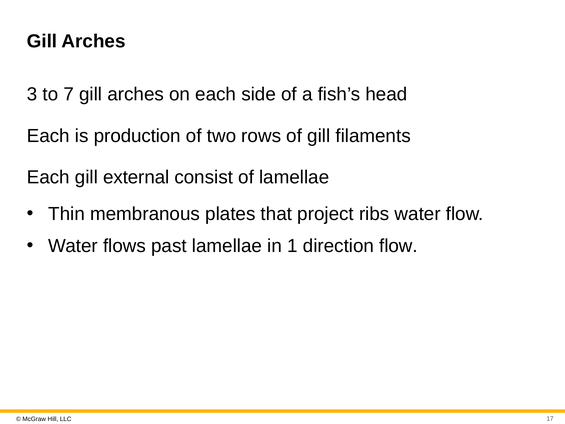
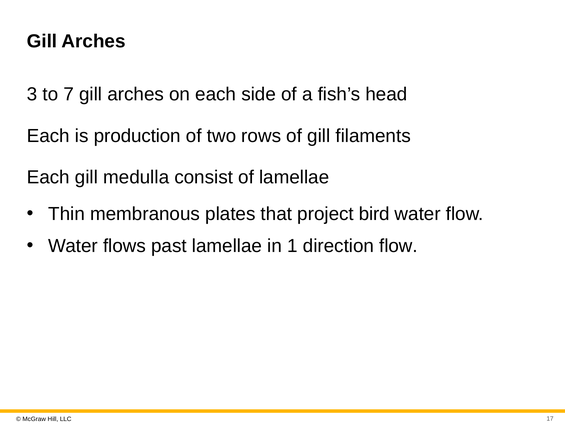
external: external -> medulla (136, 177)
ribs: ribs -> bird (374, 214)
